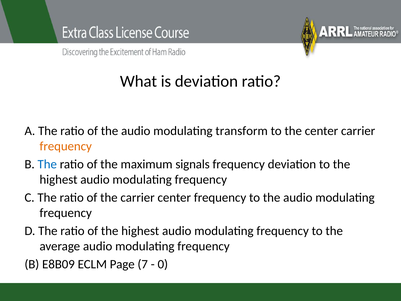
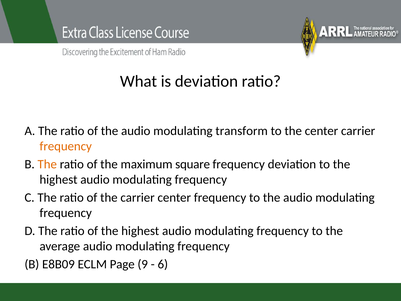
The colour: blue -> orange (47, 164)
signals: signals -> square (193, 164)
7: 7 -> 9 (143, 264)
0: 0 -> 6 (163, 264)
